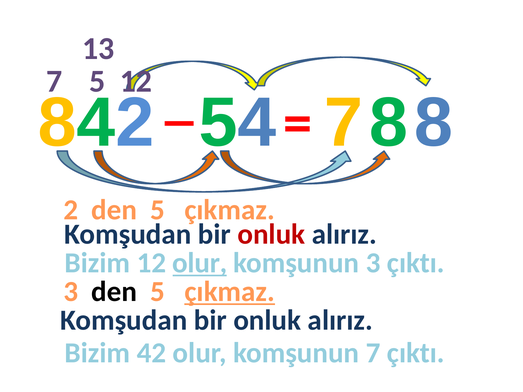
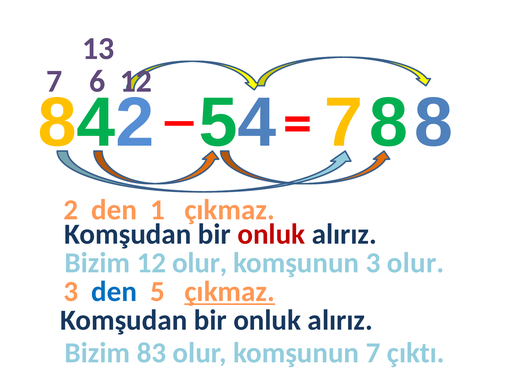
7 5: 5 -> 6 (97, 81)
2 den 5: 5 -> 1 (157, 210)
olur underline: present -> none (200, 263)
3 çıktı: çıktı -> olur (416, 263)
den colour: black -> blue (114, 292)
42: 42 -> 83 (151, 353)
